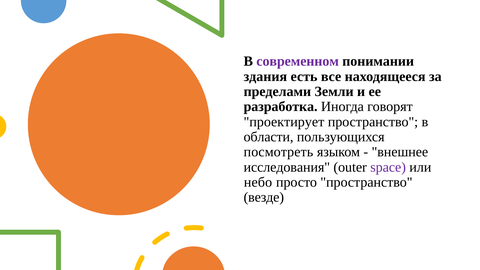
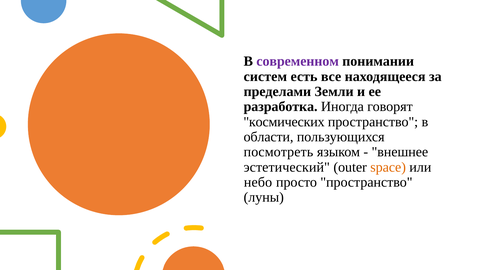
здания: здания -> систем (265, 76)
проектирует: проектирует -> космических (284, 122)
исследования: исследования -> эстетический (287, 167)
space colour: purple -> orange (388, 167)
везде: везде -> луны (264, 197)
